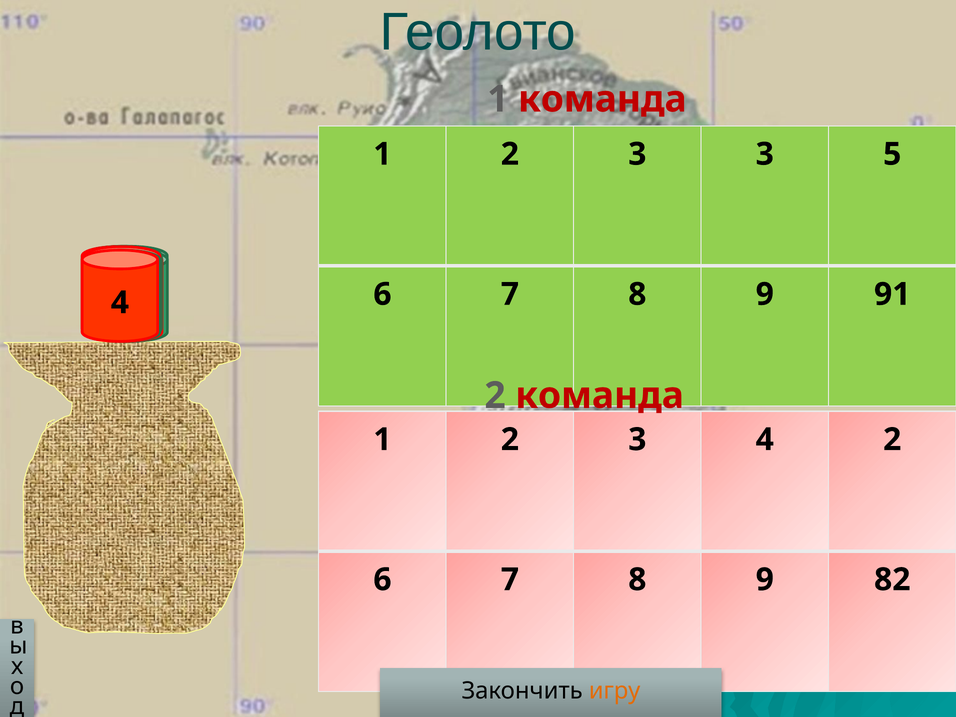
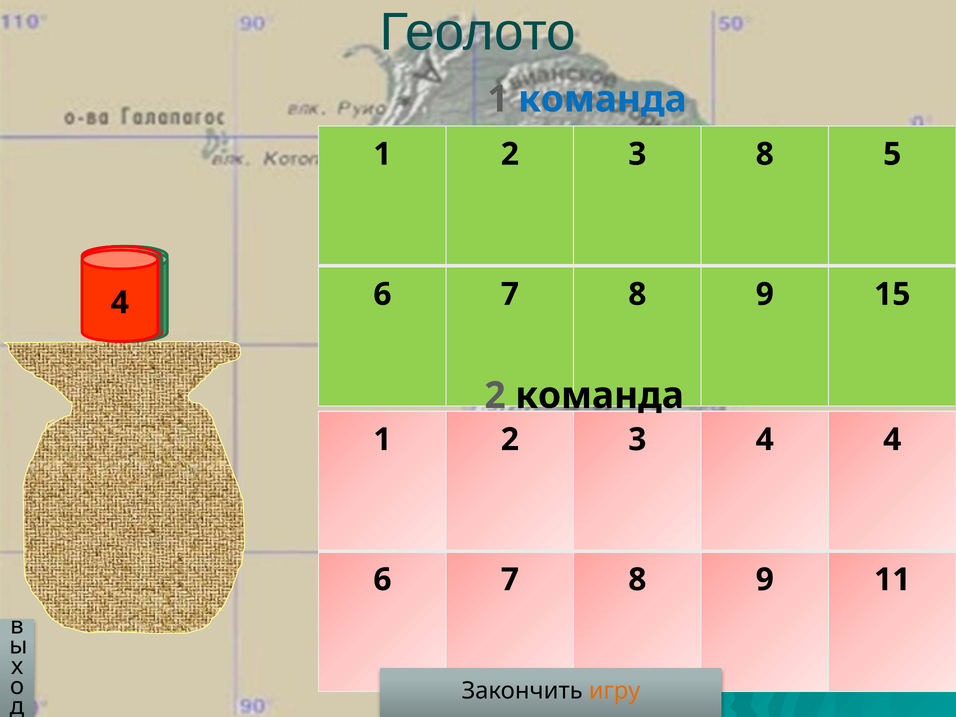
команда colour: red -> blue (602, 99)
3 3: 3 -> 8 (765, 154)
91: 91 -> 15 (892, 294)
команда colour: red -> black (600, 396)
2: 2 -> 4 (892, 440)
82: 82 -> 11 (892, 580)
